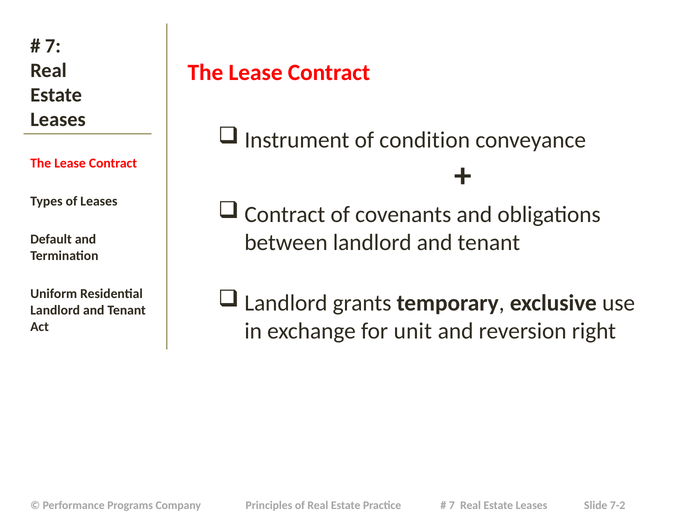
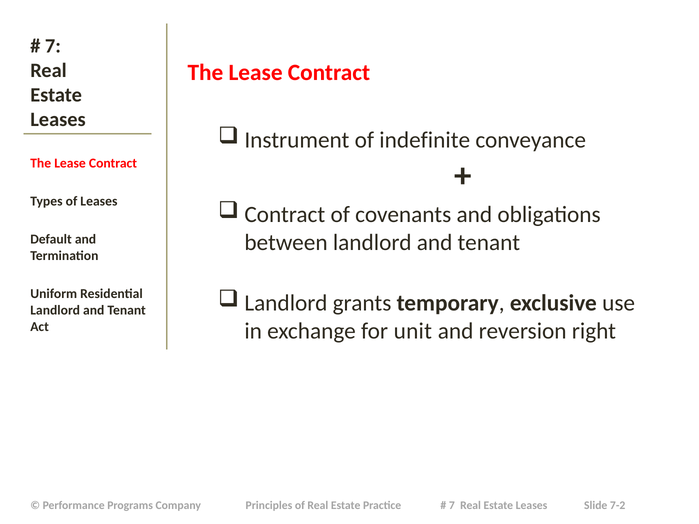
condition: condition -> indefinite (425, 140)
